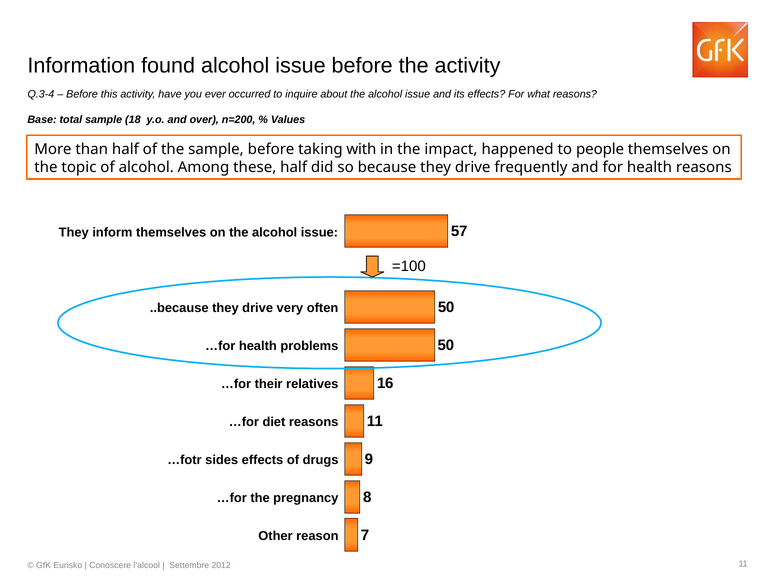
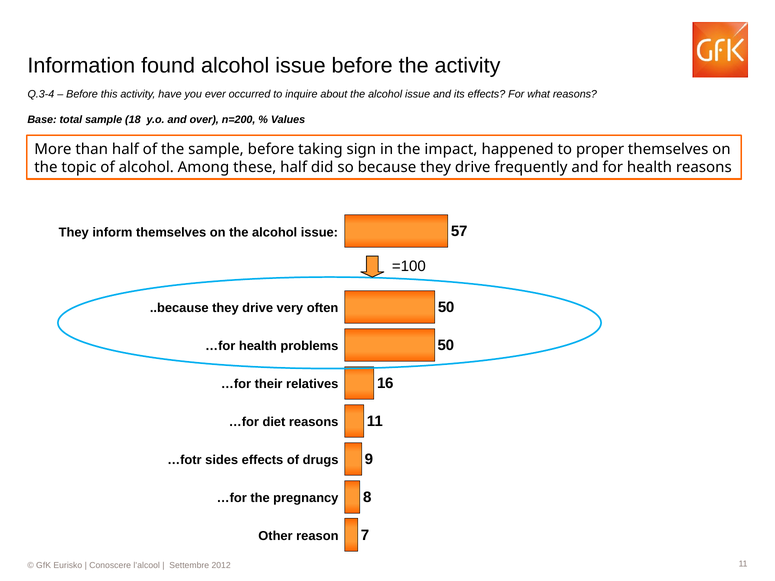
with: with -> sign (361, 149)
people: people -> proper (600, 149)
